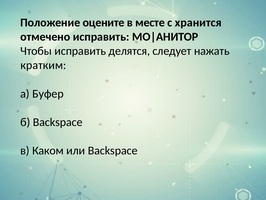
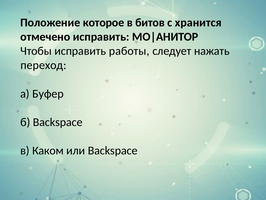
оцените: оцените -> которое (104, 23)
месте: месте -> битов (150, 23)
делятся: делятся -> работы (129, 51)
кратким: кратким -> переход (43, 65)
